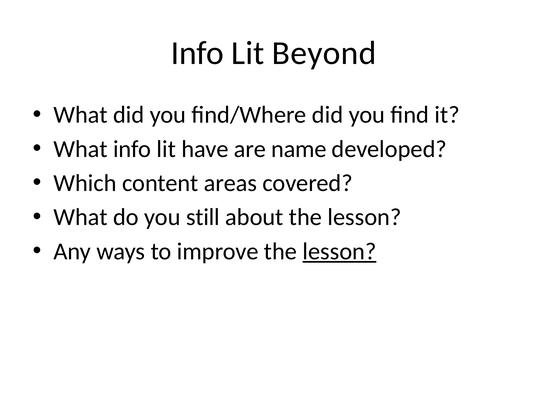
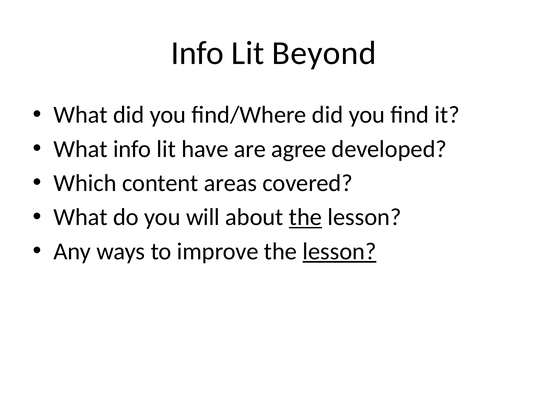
name: name -> agree (299, 149)
still: still -> will (203, 217)
the underline: none -> present (305, 217)
